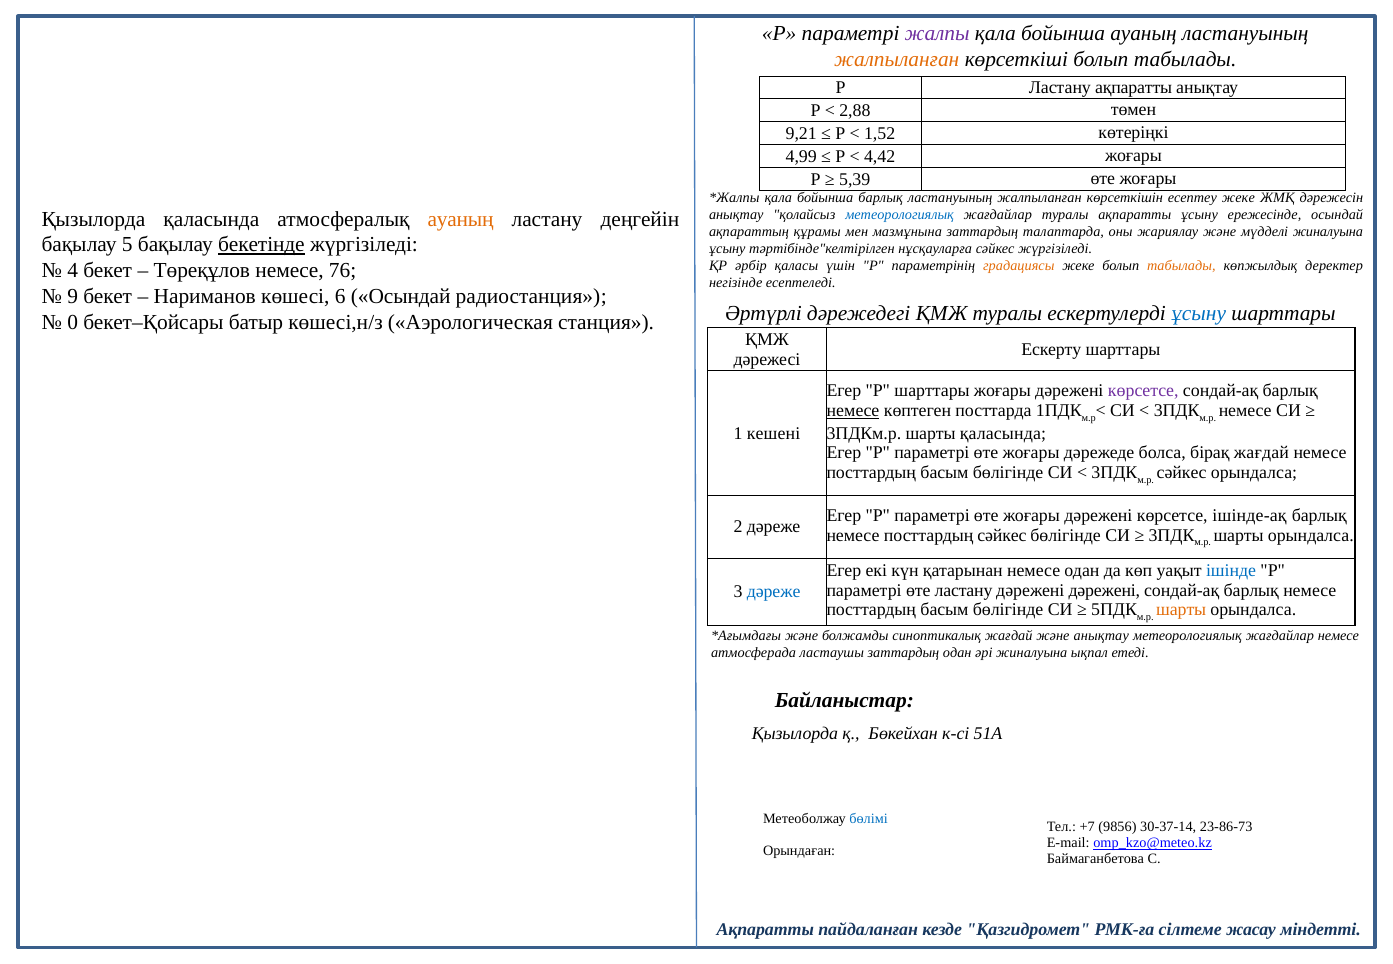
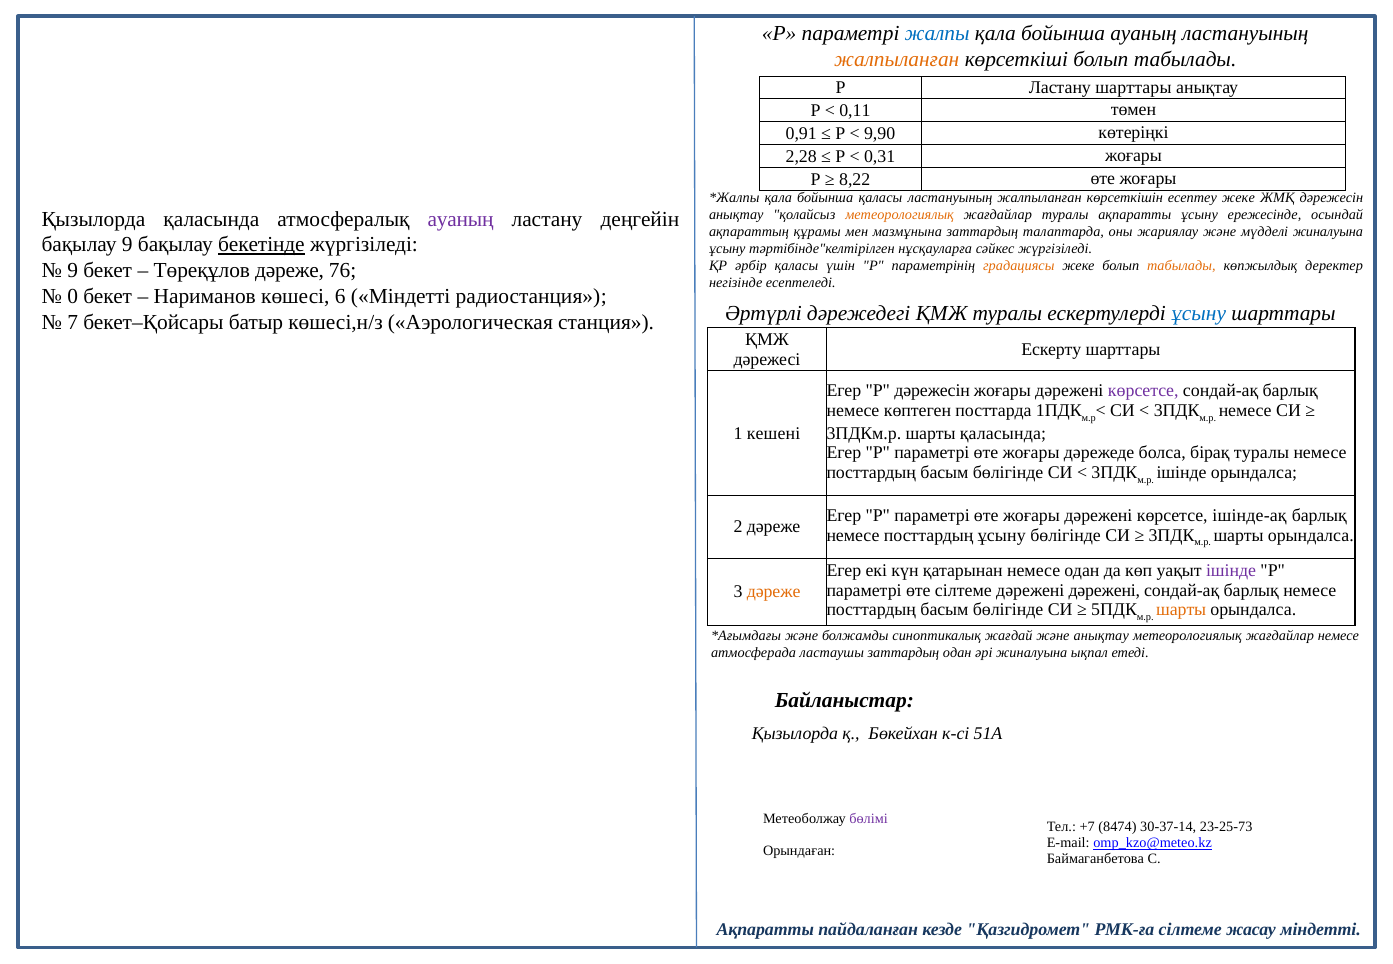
жалпы colour: purple -> blue (937, 34)
Ластану ақпаратты: ақпаратты -> шарттары (1133, 88)
2,88: 2,88 -> 0,11 (855, 110)
9,21: 9,21 -> 0,91 (801, 133)
1,52: 1,52 -> 9,90 (880, 133)
4,99: 4,99 -> 2,28 (801, 156)
4,42: 4,42 -> 0,31 (880, 156)
5,39: 5,39 -> 8,22 (855, 179)
бойынша барлық: барлық -> қаласы (880, 197)
метеорологиялық colour: blue -> orange (900, 215)
ауаның colour: orange -> purple (461, 219)
бақылау 5: 5 -> 9 (127, 245)
4: 4 -> 9 (73, 271)
Төреқұлов немесе: немесе -> дәреже (290, 271)
9: 9 -> 0 (73, 296)
6 Осындай: Осындай -> Міндетті (401, 296)
0: 0 -> 7 (73, 322)
Р шарттары: шарттары -> дәрежесін (932, 391)
немесе underline: present -> none (853, 411)
бірақ жағдай: жағдай -> туралы (1261, 453)
сәйкес: сәйкес -> ішінде (1182, 473)
посттардың сәйкес: сәйкес -> ұсыну (1002, 535)
ішінде colour: blue -> purple (1231, 571)
өте ластану: ластану -> сілтеме (963, 591)
дәреже colour: blue -> orange (774, 592)
бөлімі colour: blue -> purple (869, 819)
9856: 9856 -> 8474 (1117, 827)
23-86-73: 23-86-73 -> 23-25-73 (1226, 827)
